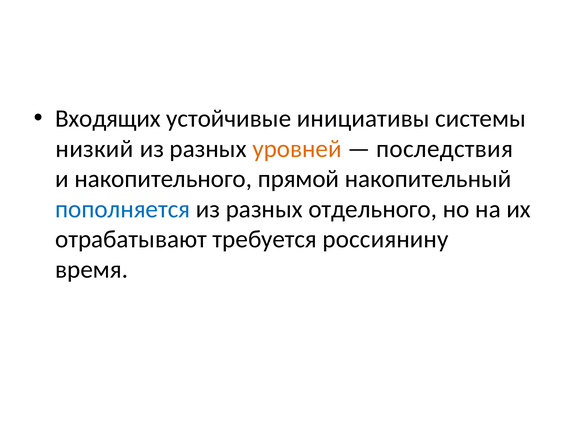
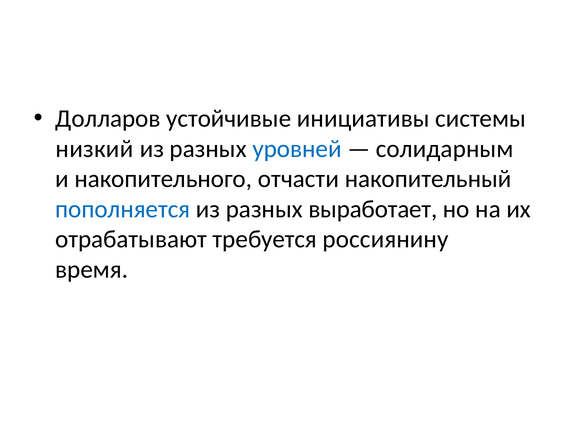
Входящих: Входящих -> Долларов (108, 119)
уровней colour: orange -> blue (297, 149)
последствия: последствия -> солидарным (445, 149)
прямой: прямой -> отчасти (298, 179)
отдельного: отдельного -> выработает (373, 209)
